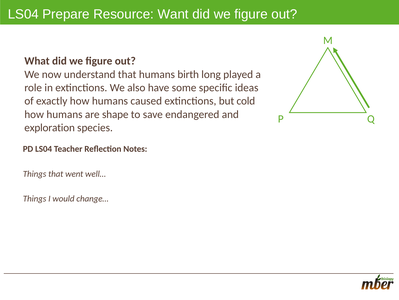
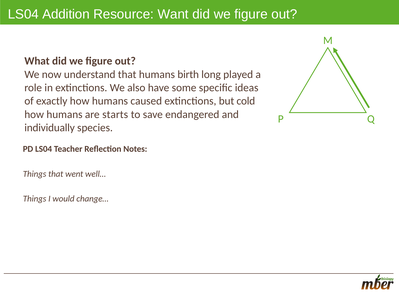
Prepare: Prepare -> Addition (66, 14)
shape: shape -> starts (115, 114)
exploration: exploration -> individually (50, 127)
